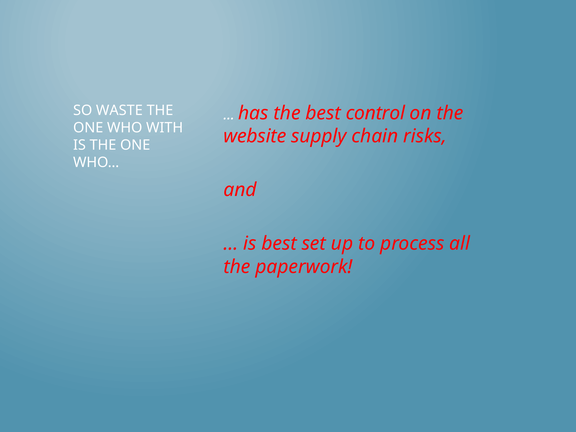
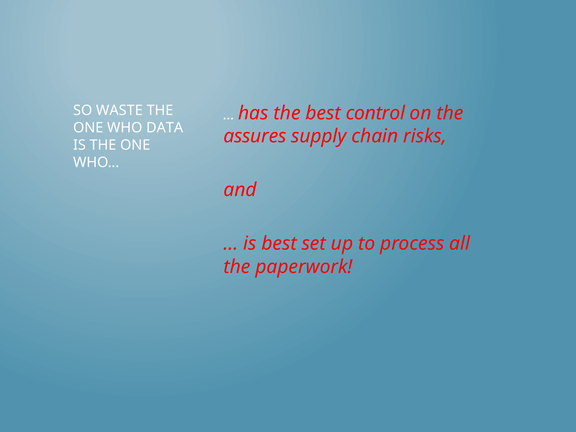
WITH: WITH -> DATA (165, 128)
website: website -> assures (255, 136)
